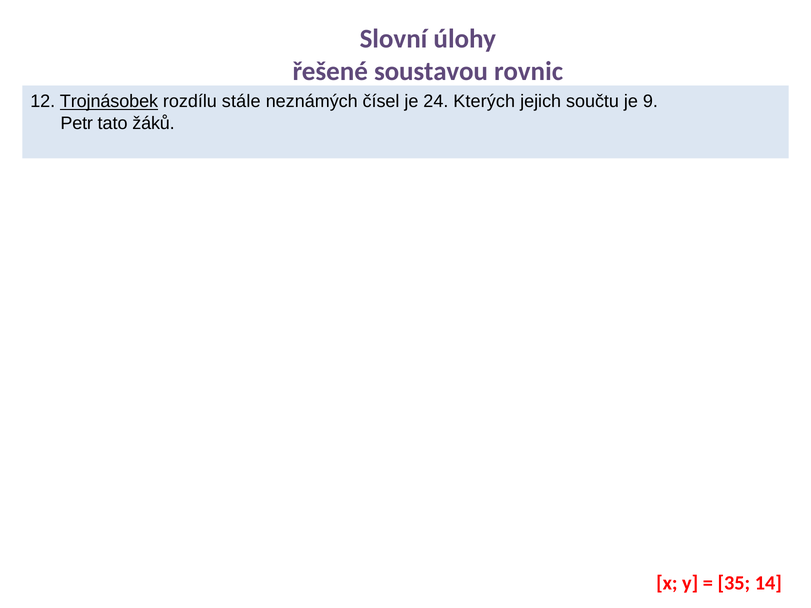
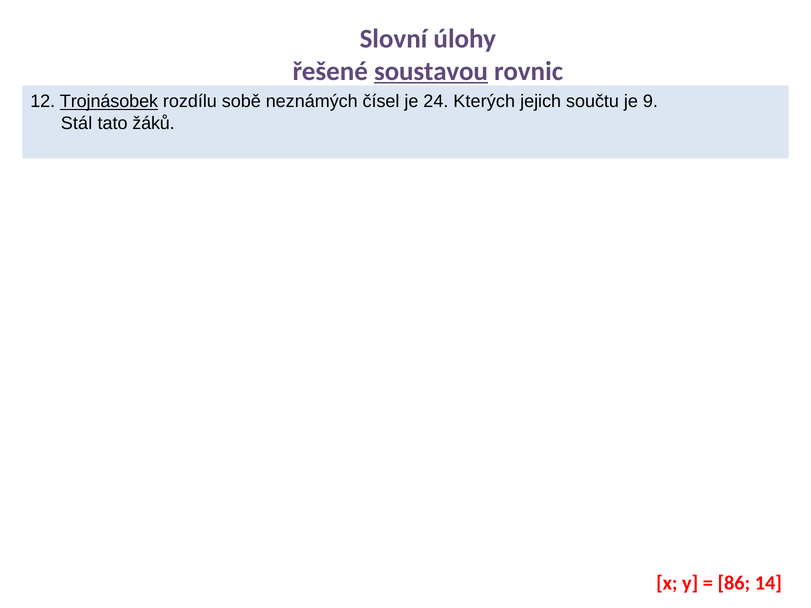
soustavou underline: none -> present (431, 71)
stále: stále -> sobě (241, 102)
Petr: Petr -> Stál (77, 123)
35: 35 -> 86 (734, 584)
